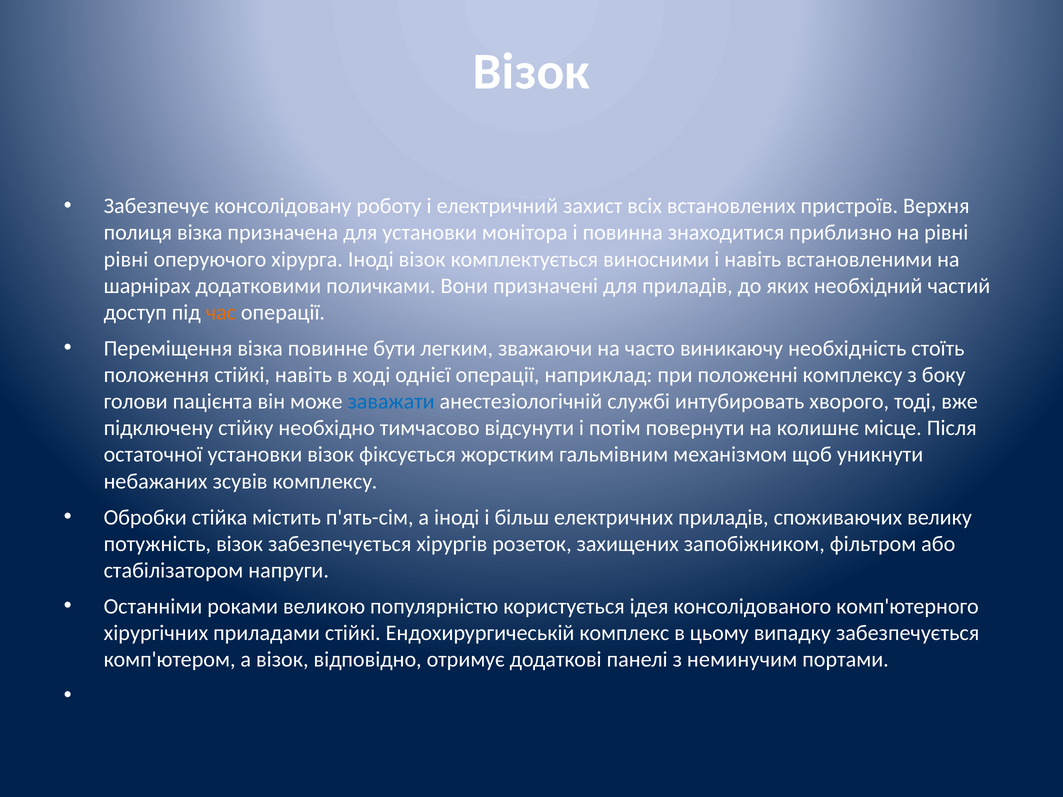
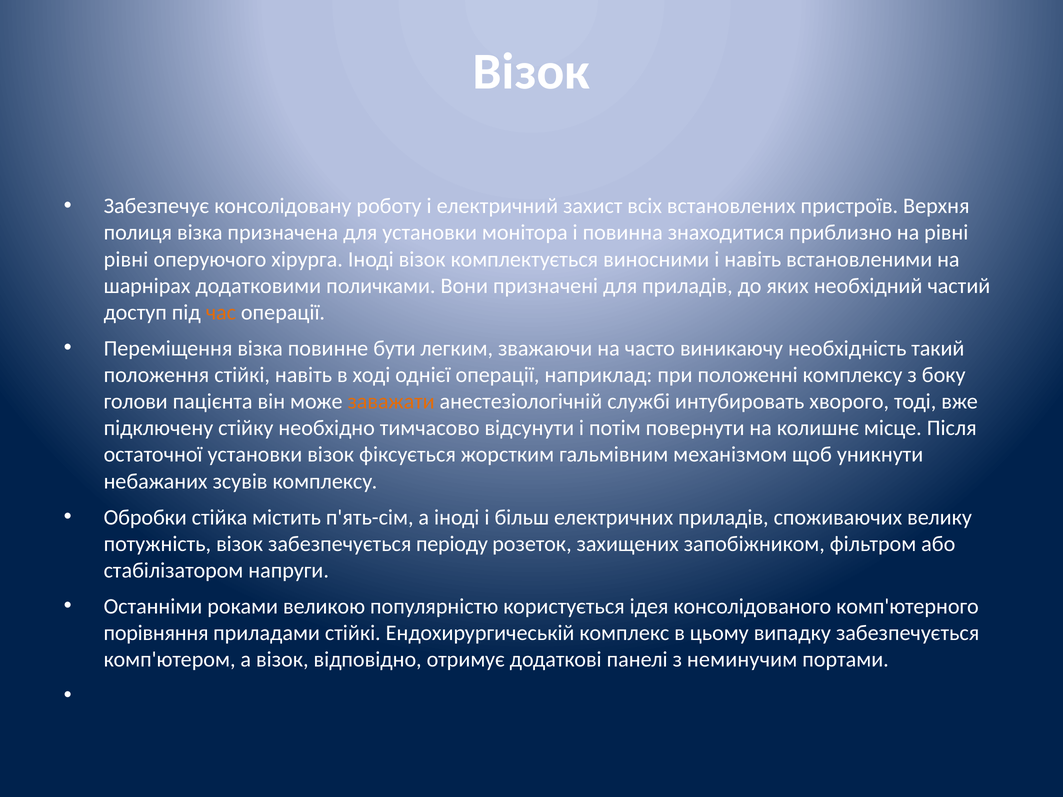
стоїть: стоїть -> такий (938, 349)
заважати colour: blue -> orange (391, 402)
хірургів: хірургів -> періоду (452, 544)
хірургічних: хірургічних -> порівняння (156, 633)
